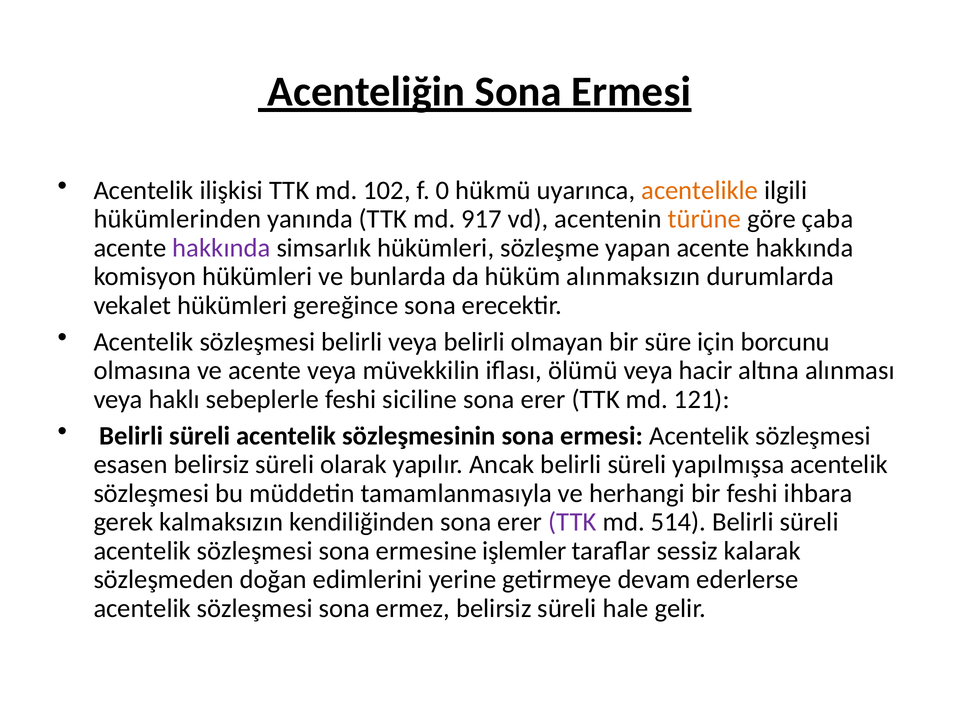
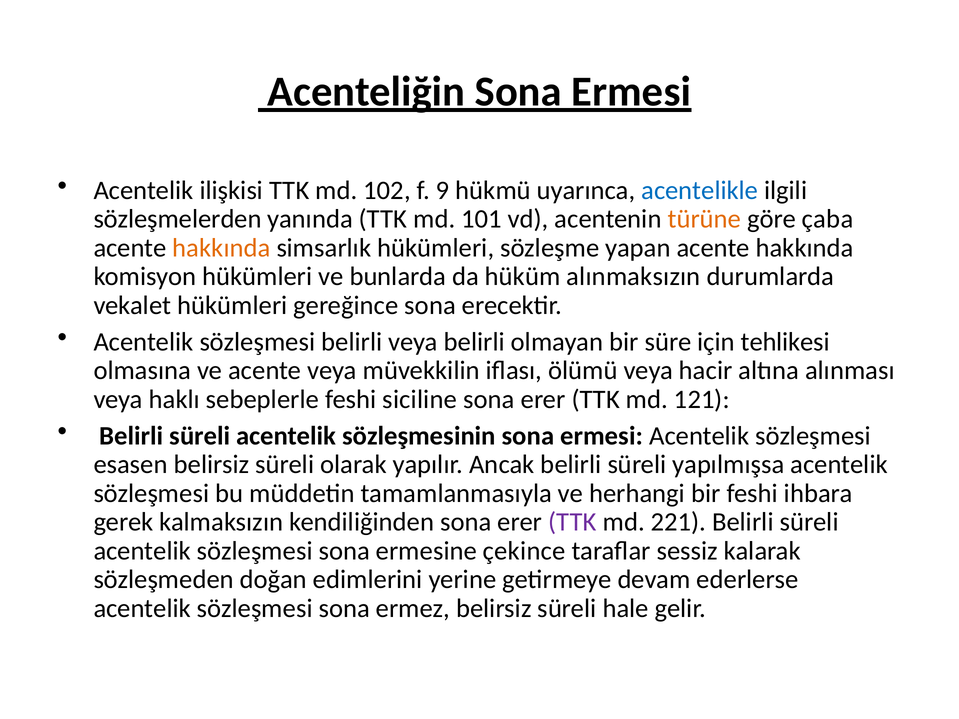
0: 0 -> 9 (443, 190)
acentelikle colour: orange -> blue (700, 190)
hükümlerinden: hükümlerinden -> sözleşmelerden (178, 219)
917: 917 -> 101 (482, 219)
hakkında colour: purple -> orange (221, 248)
borcunu: borcunu -> tehlikesi (785, 342)
514: 514 -> 221 (678, 522)
işlemler: işlemler -> çekince (524, 551)
